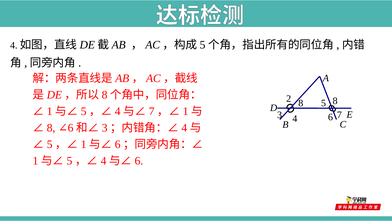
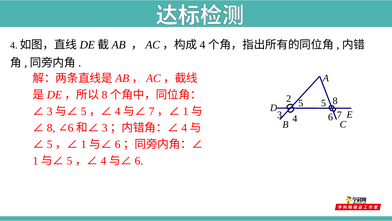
5: 5 -> 4 (203, 45)
2 8: 8 -> 5 (301, 103)
1: 1 -> 3 (50, 111)
